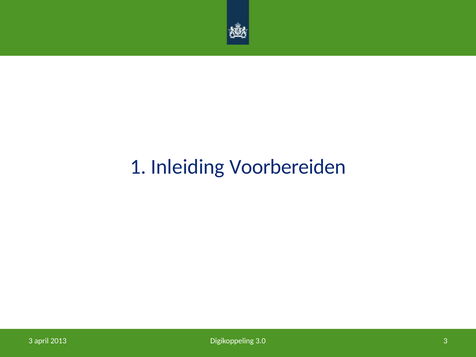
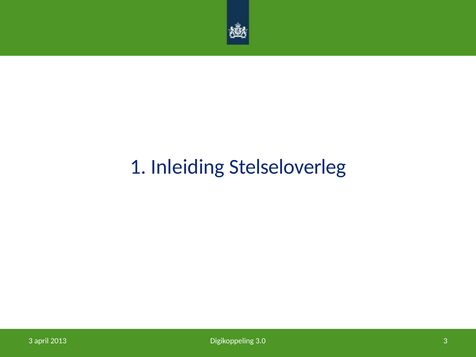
Voorbereiden: Voorbereiden -> Stelseloverleg (288, 167)
